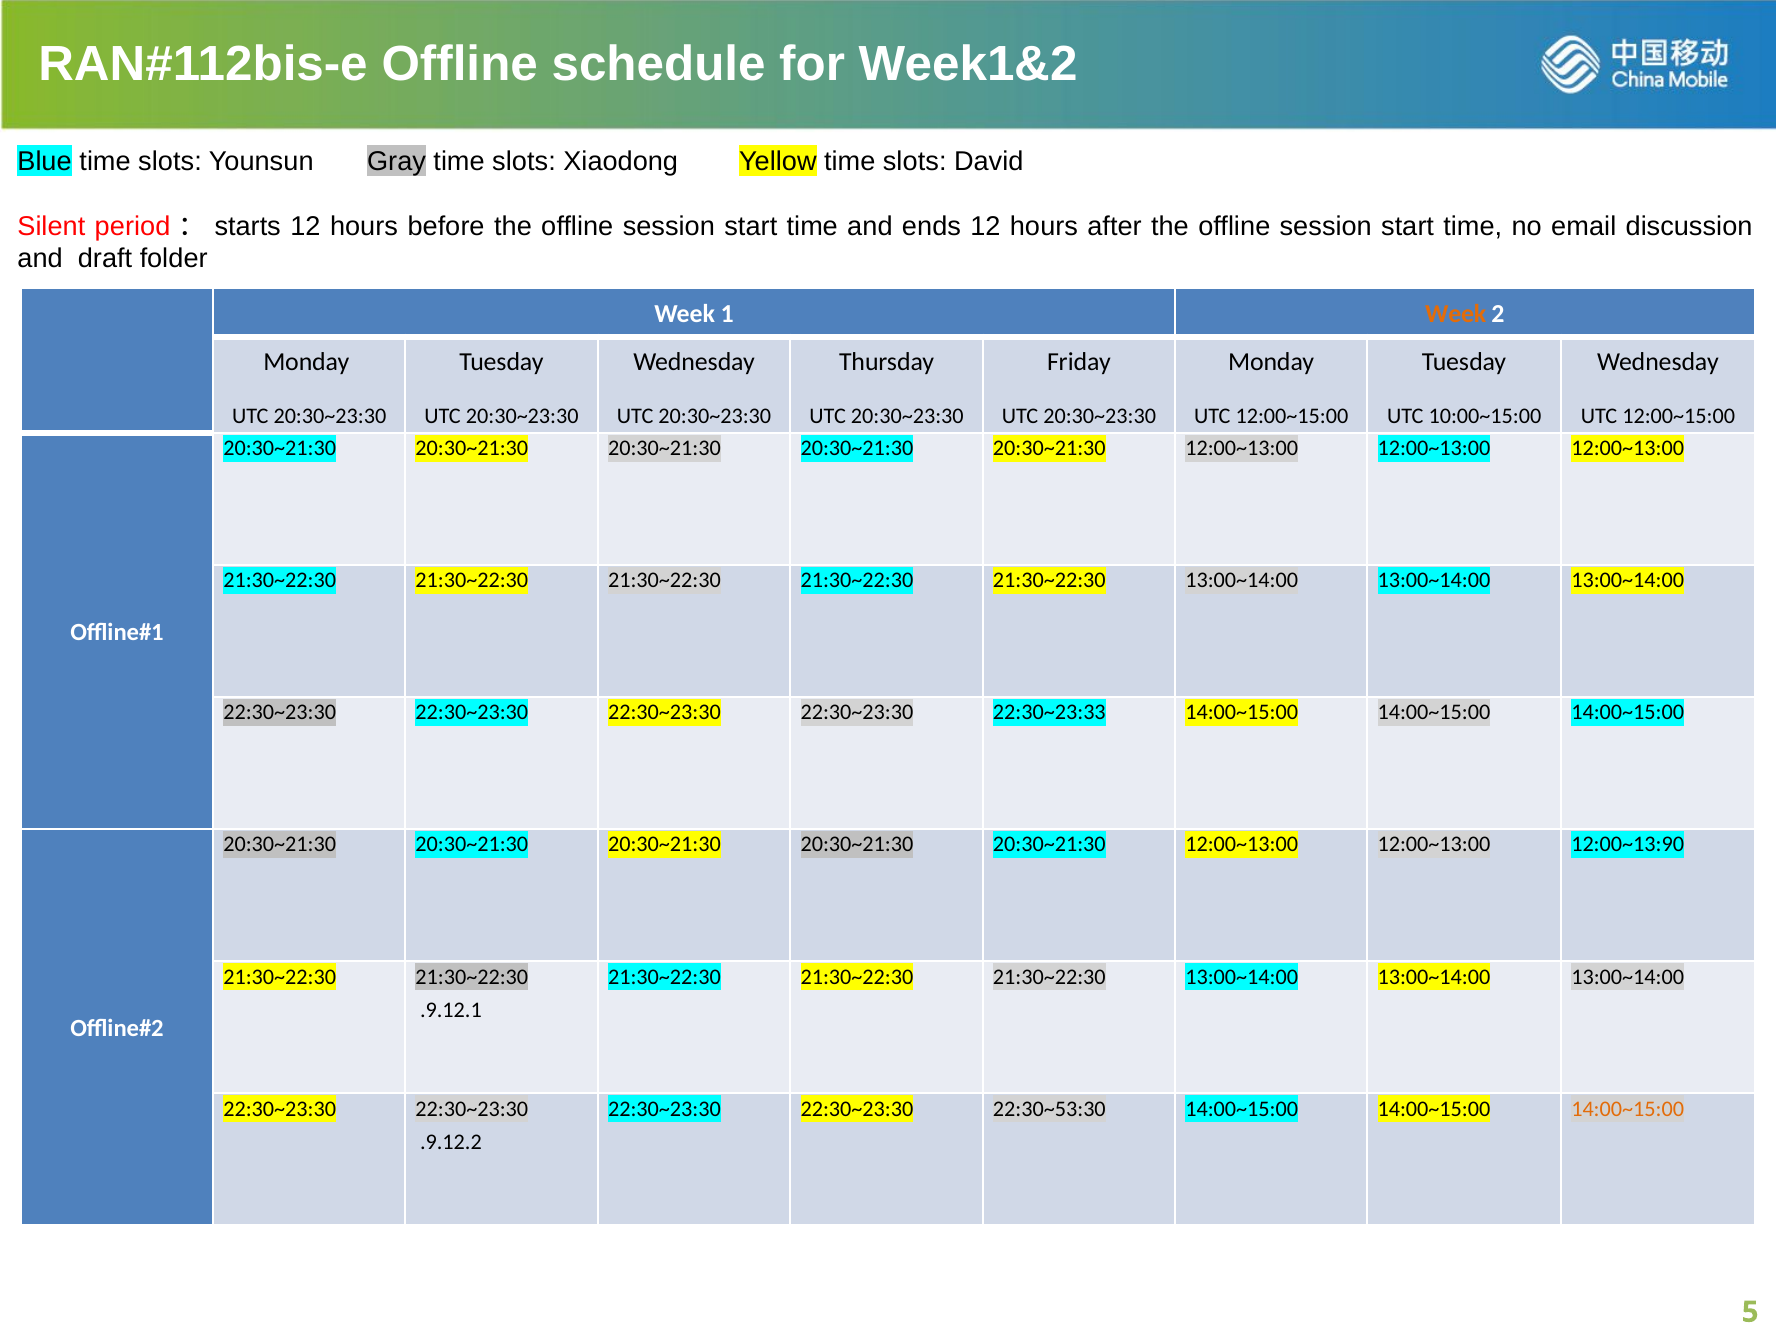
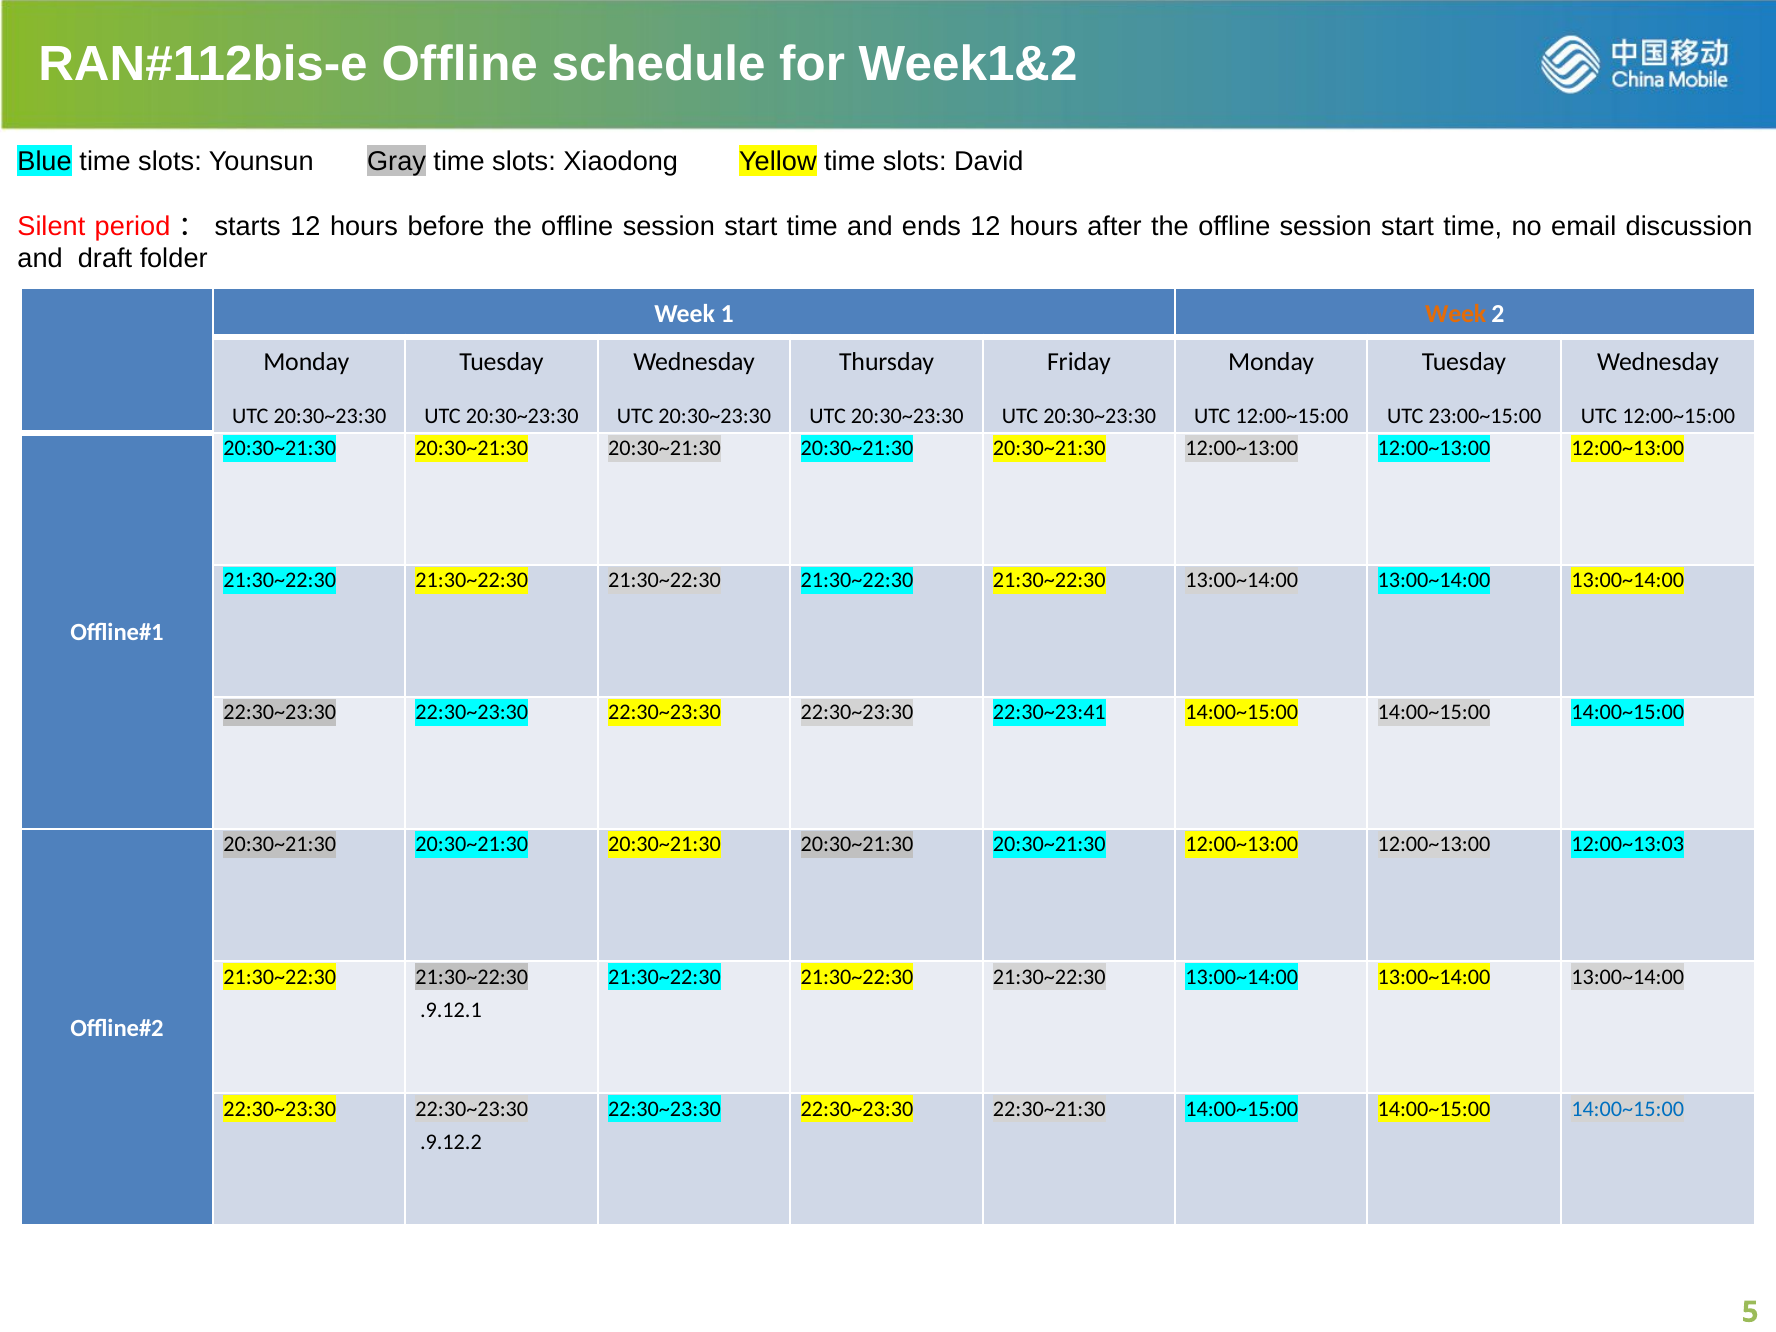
10:00~15:00: 10:00~15:00 -> 23:00~15:00 (1485, 416)
22:30~23:33: 22:30~23:33 -> 22:30~23:41 (1049, 713)
12:00~13:90: 12:00~13:90 -> 12:00~13:03 (1628, 845)
22:30~53:30: 22:30~53:30 -> 22:30~21:30 (1049, 1109)
14:00~15:00 colour: orange -> blue (1628, 1109)
